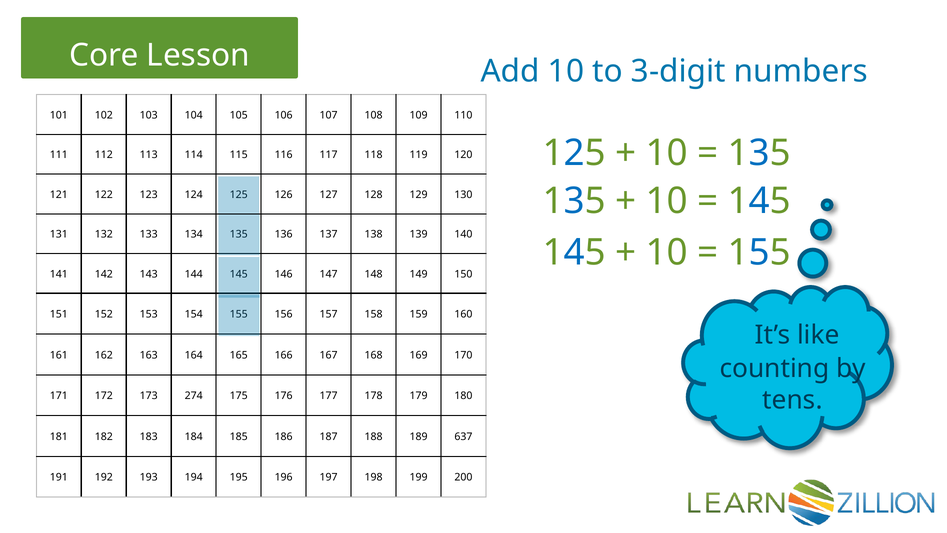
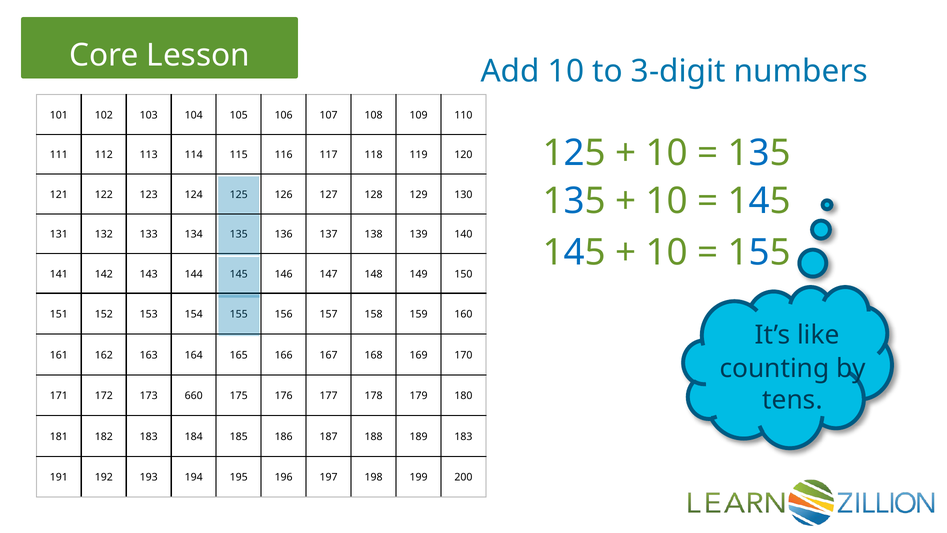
274: 274 -> 660 (194, 396)
189 637: 637 -> 183 (463, 436)
